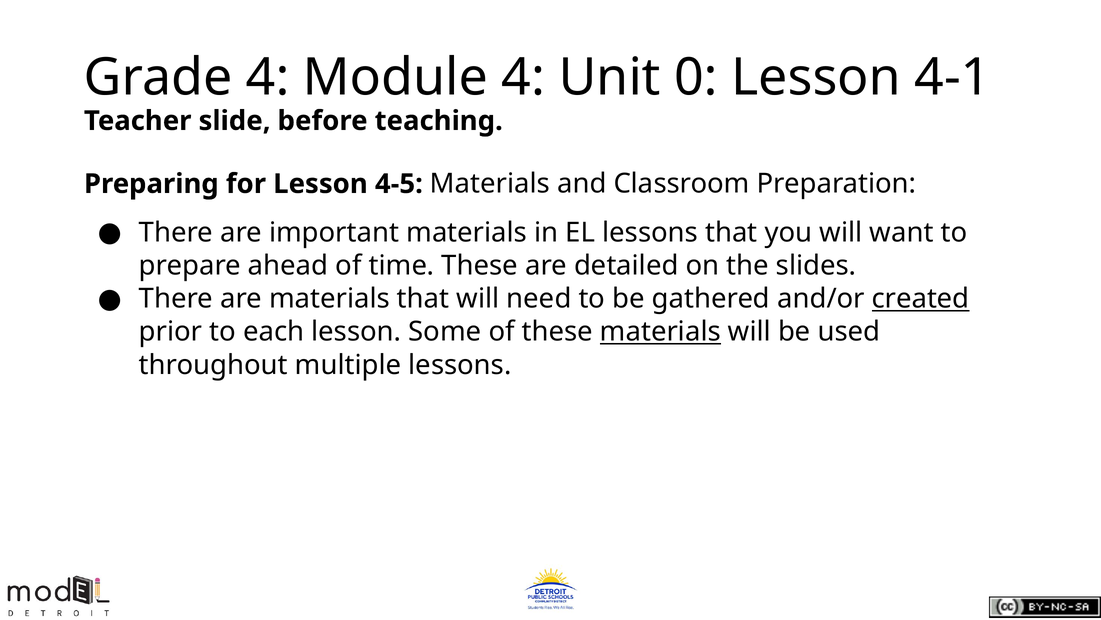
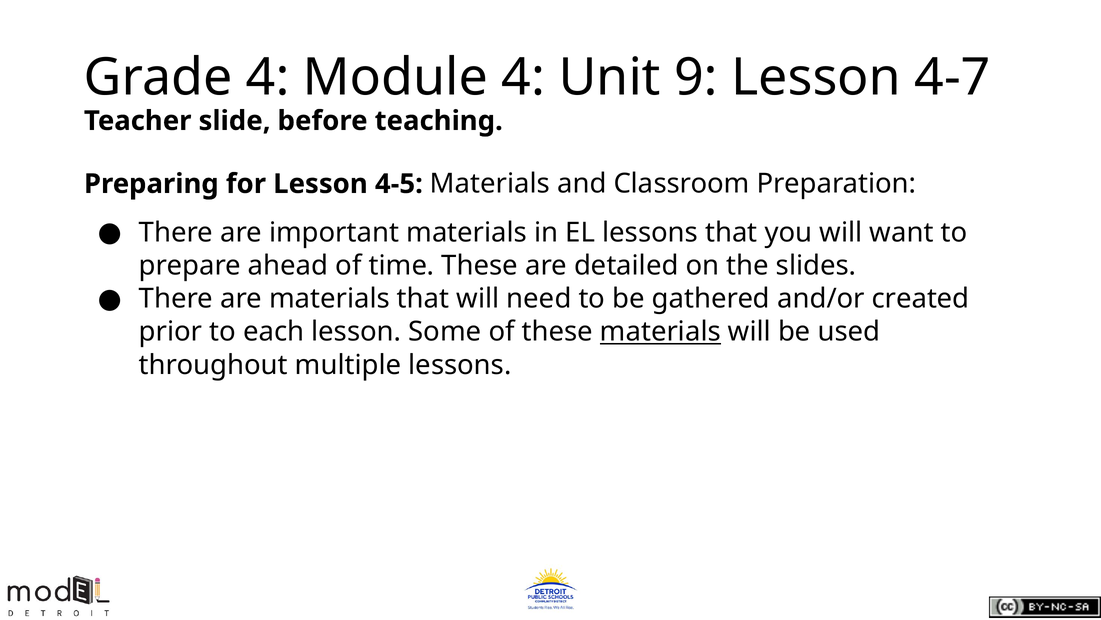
0: 0 -> 9 (696, 78)
4-1: 4-1 -> 4-7 (953, 78)
created underline: present -> none (921, 299)
